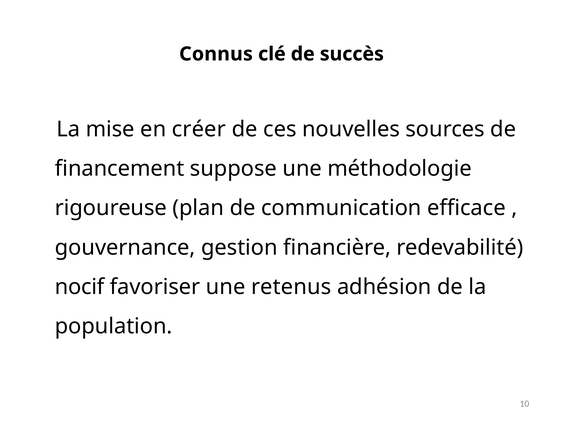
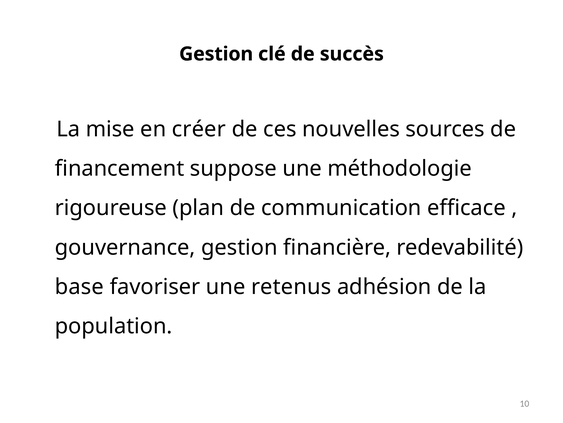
Connus: Connus -> Gestion (216, 54)
nocif: nocif -> base (79, 286)
